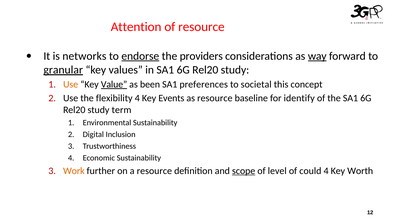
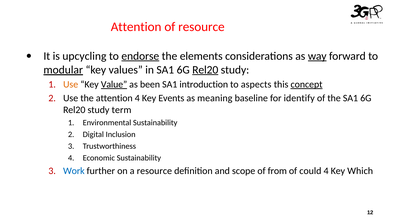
networks: networks -> upcycling (84, 56)
providers: providers -> elements (201, 56)
granular: granular -> modular (63, 70)
Rel20 underline: none -> present (205, 70)
preferences: preferences -> introduction (204, 84)
societal: societal -> aspects (256, 84)
concept underline: none -> present (307, 84)
the flexibility: flexibility -> attention (114, 98)
as resource: resource -> meaning (215, 98)
Work colour: orange -> blue (74, 171)
scope underline: present -> none (244, 171)
level: level -> from (277, 171)
Worth: Worth -> Which (360, 171)
